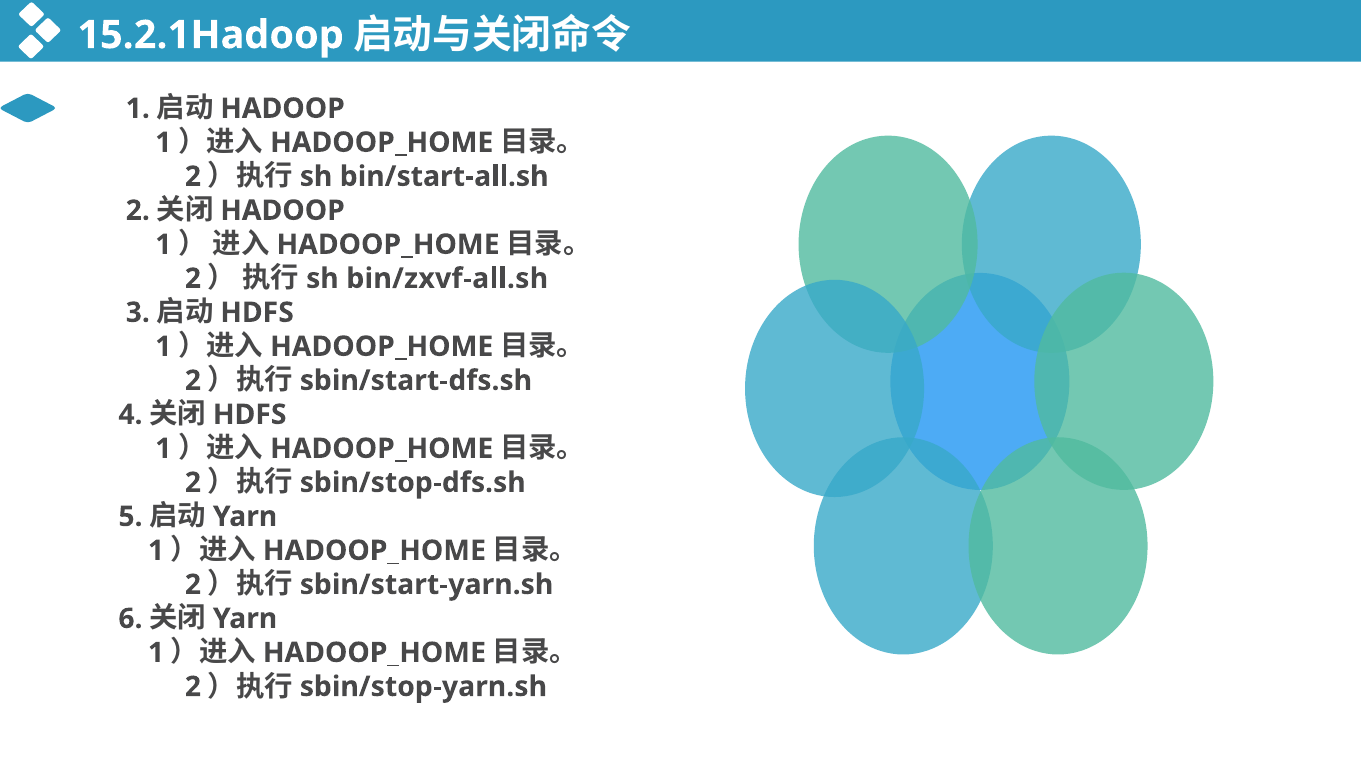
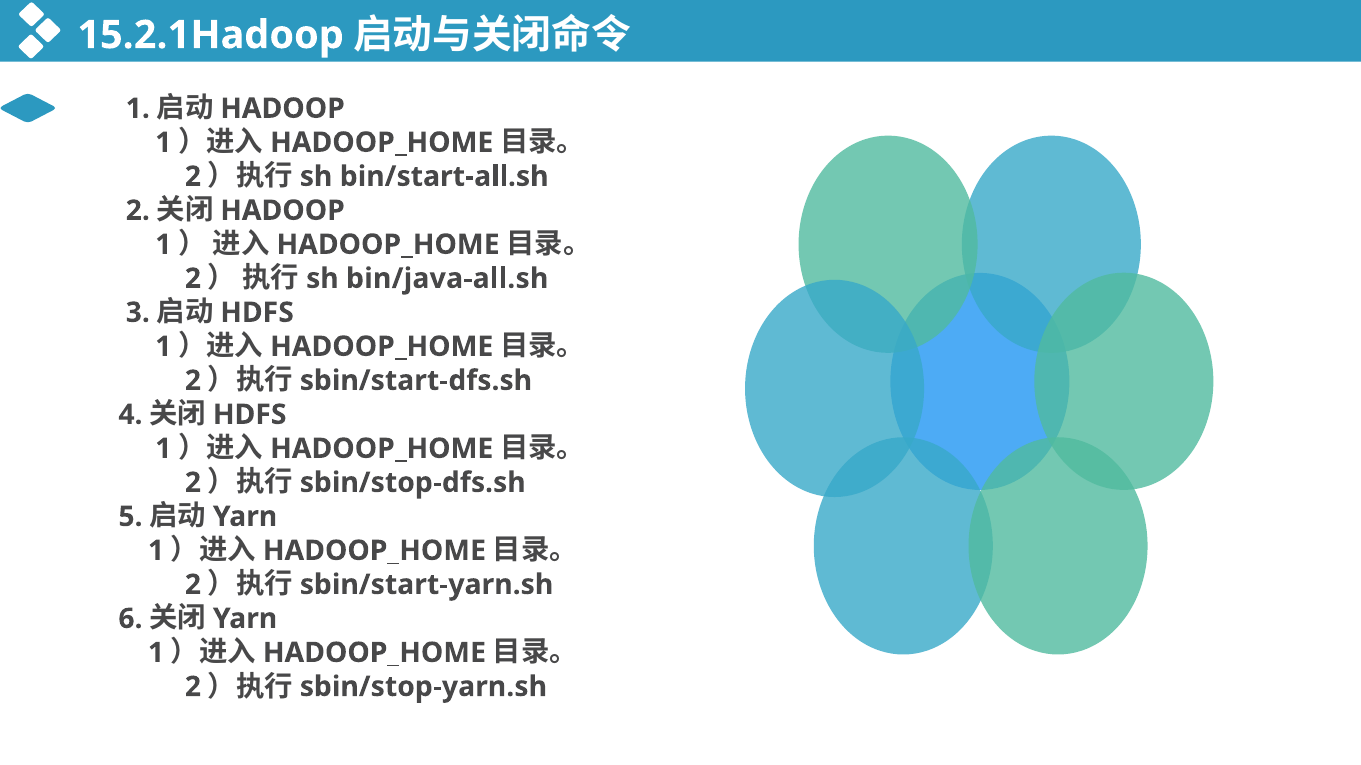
bin/zxvf-all.sh: bin/zxvf-all.sh -> bin/java-all.sh (447, 279)
